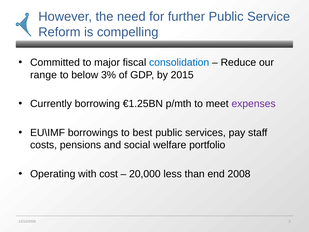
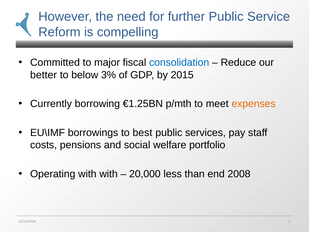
range: range -> better (44, 75)
expenses colour: purple -> orange (254, 104)
with cost: cost -> with (109, 174)
